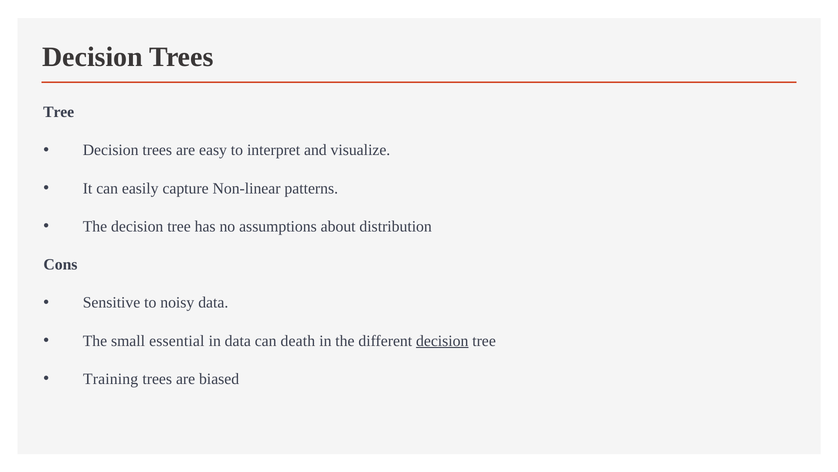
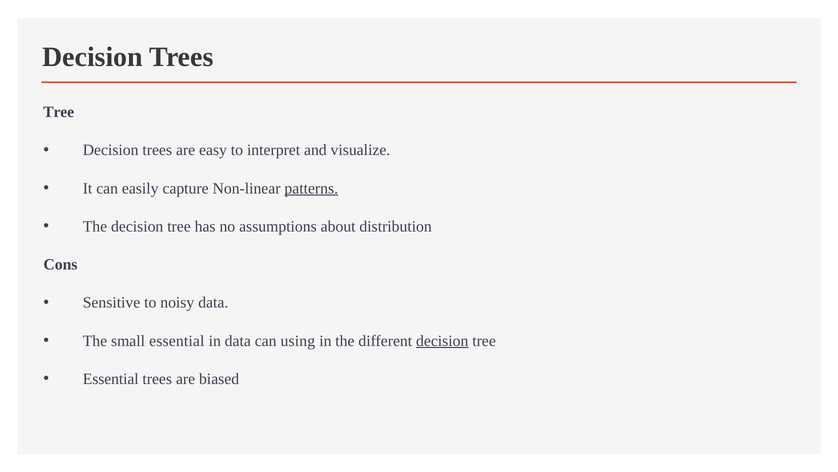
patterns underline: none -> present (311, 188)
death: death -> using (298, 340)
Training: Training -> Essential (111, 378)
